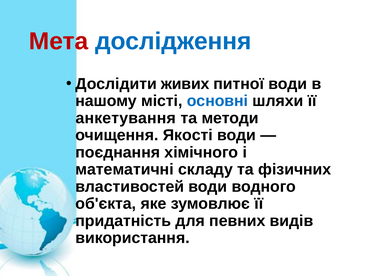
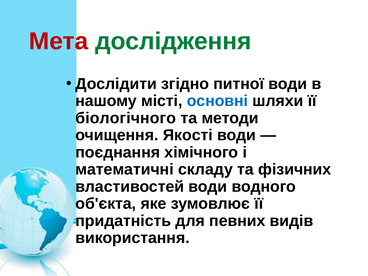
дослідження colour: blue -> green (173, 41)
живих: живих -> згідно (185, 84)
анкетування: анкетування -> біологічного (126, 118)
